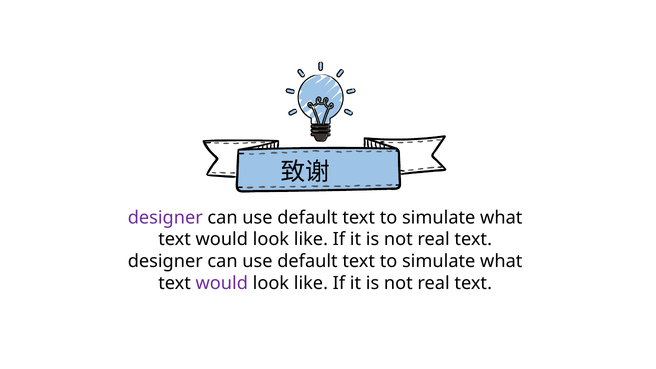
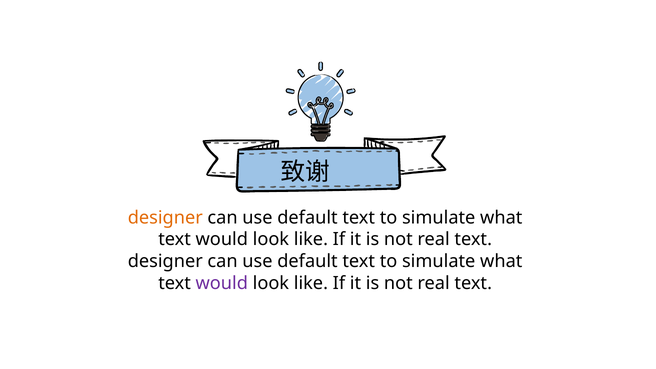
designer colour: purple -> orange (165, 218)
